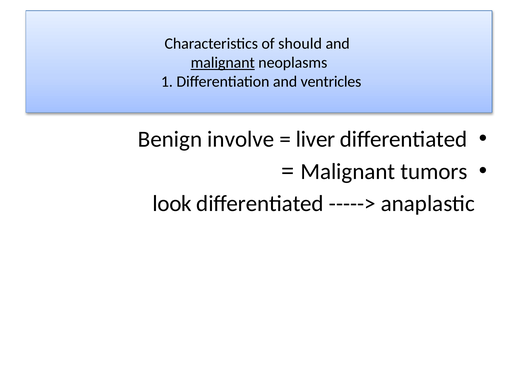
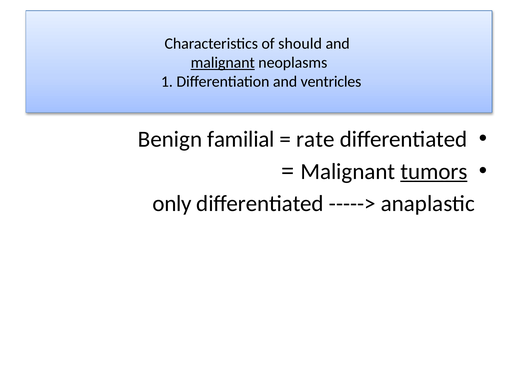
involve: involve -> familial (241, 139)
liver: liver -> rate (315, 139)
tumors underline: none -> present (434, 172)
look: look -> only (172, 204)
